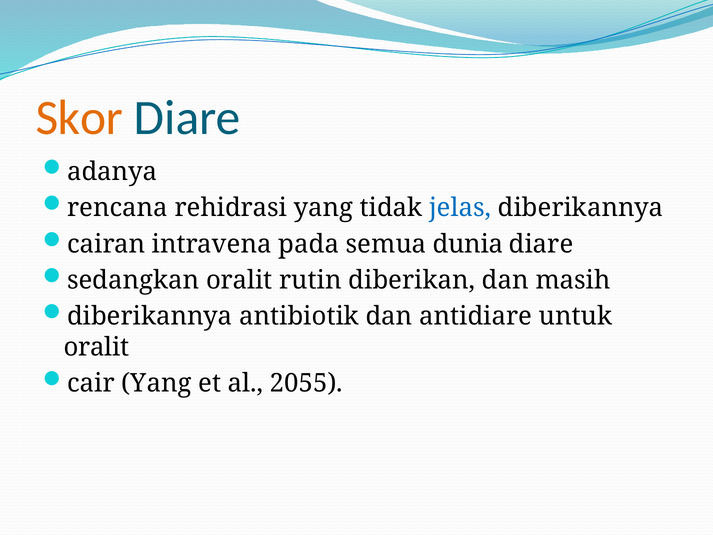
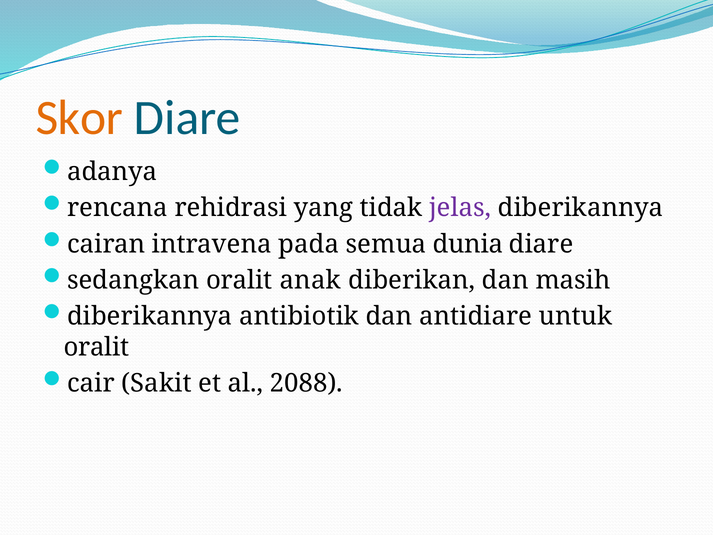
jelas colour: blue -> purple (460, 208)
rutin: rutin -> anak (310, 280)
cair Yang: Yang -> Sakit (156, 383)
2055: 2055 -> 2088 (306, 383)
